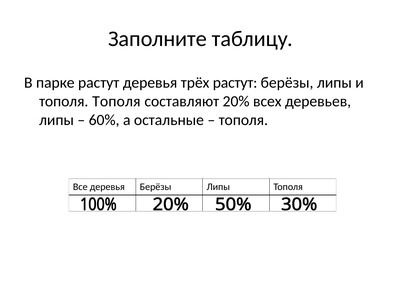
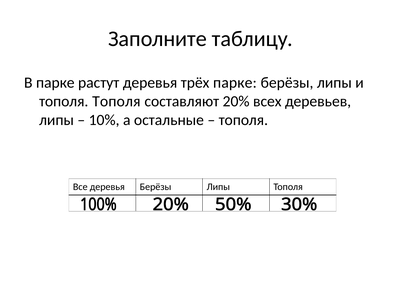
трёх растут: растут -> парке (235, 83)
60%: 60% -> 10% (104, 120)
